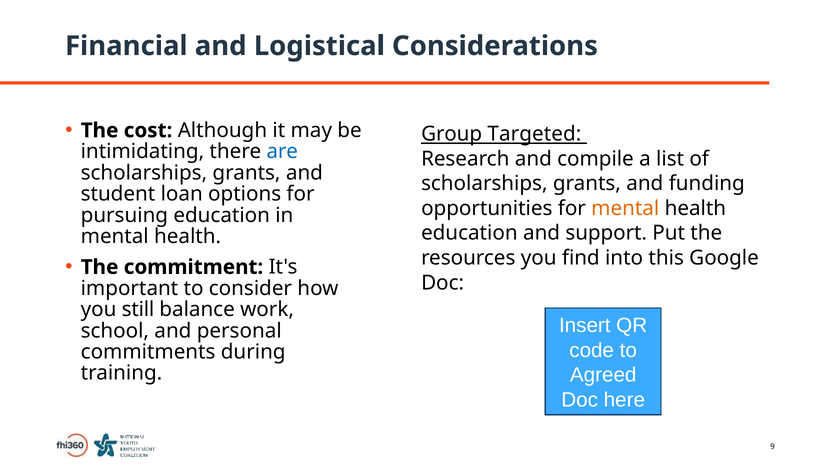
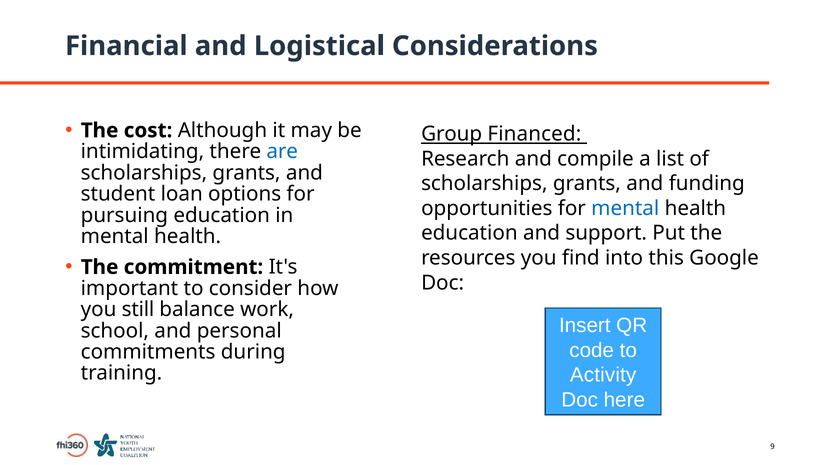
Targeted: Targeted -> Financed (534, 134)
mental colour: orange -> blue (625, 208)
Agreed: Agreed -> Activity (603, 375)
